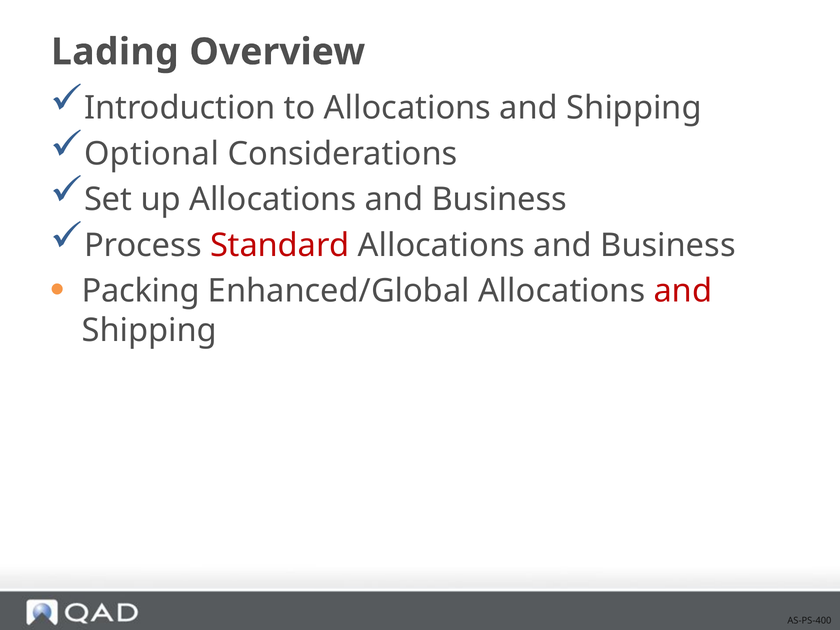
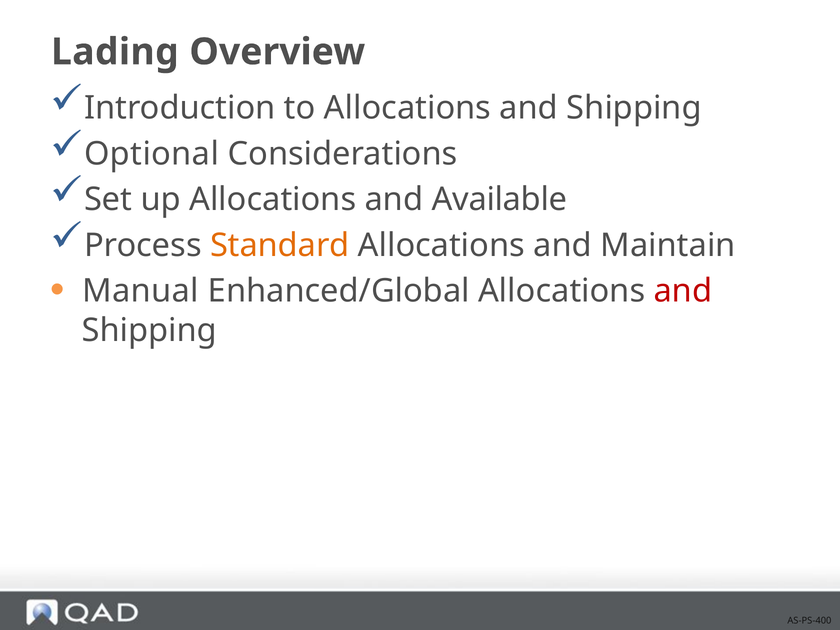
up Allocations and Business: Business -> Available (500, 200)
Standard colour: red -> orange (280, 245)
Business: Business -> Maintain (668, 245)
Packing: Packing -> Manual (141, 291)
